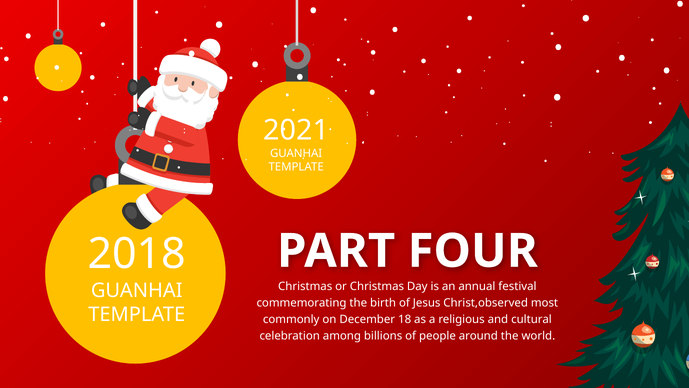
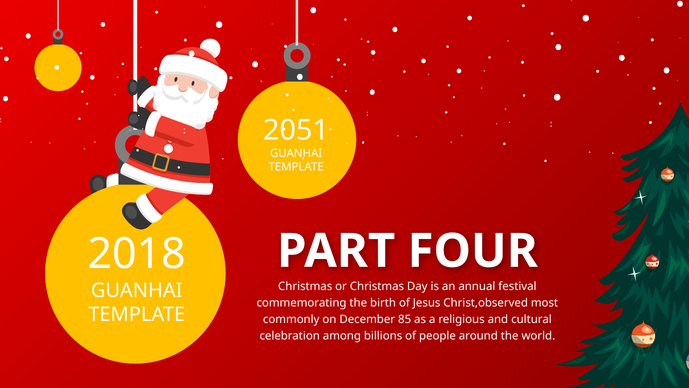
2021: 2021 -> 2051 (296, 130)
18: 18 -> 85 (405, 319)
